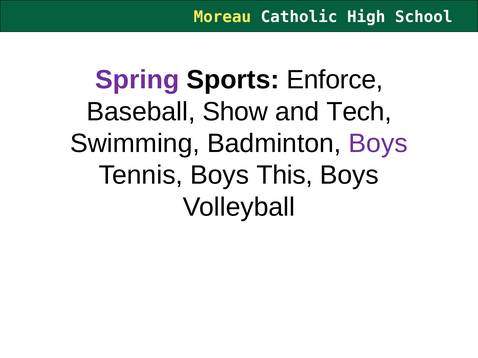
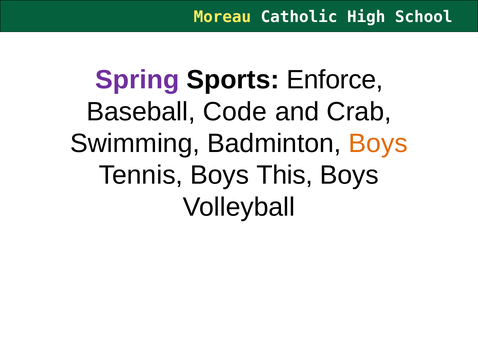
Show: Show -> Code (235, 112)
Tech: Tech -> Crab (359, 112)
Boys colour: purple -> orange (378, 144)
